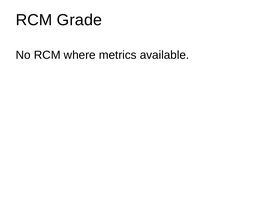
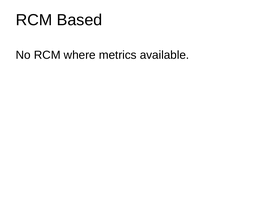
Grade: Grade -> Based (80, 20)
